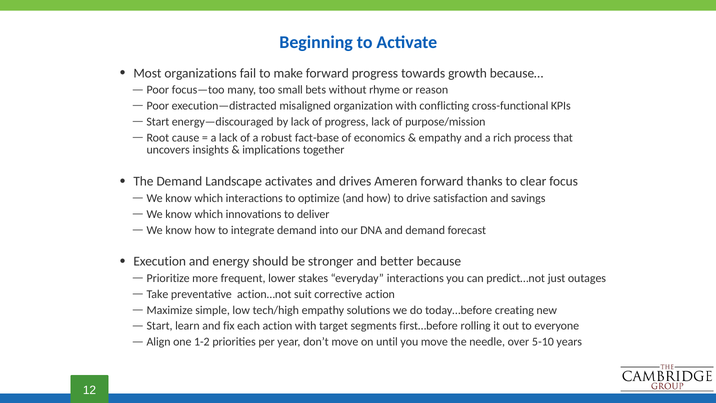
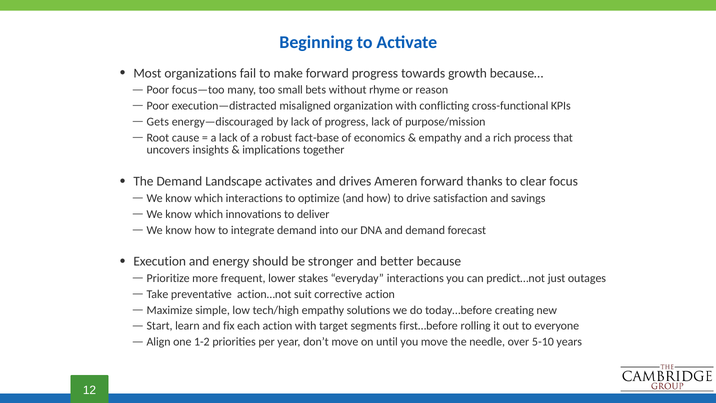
Start: Start -> Gets (158, 122)
